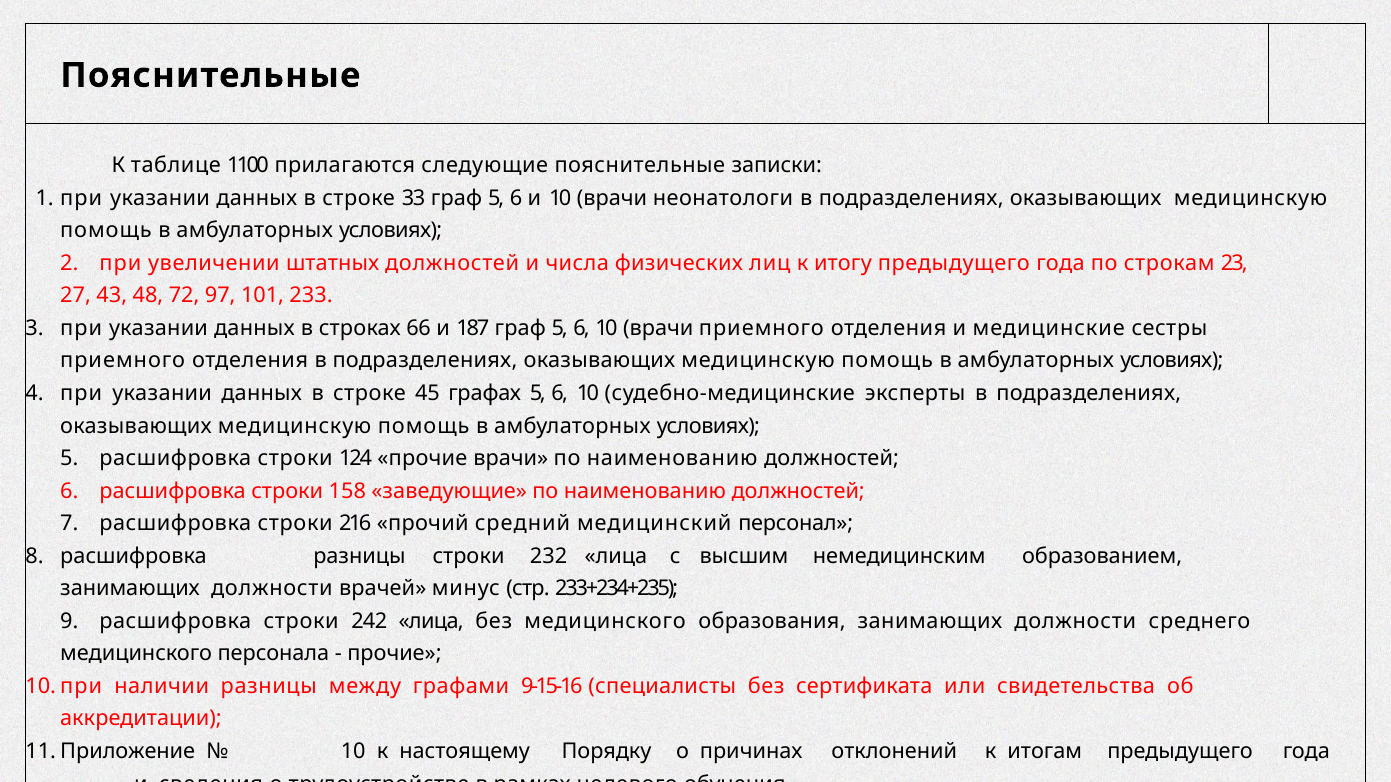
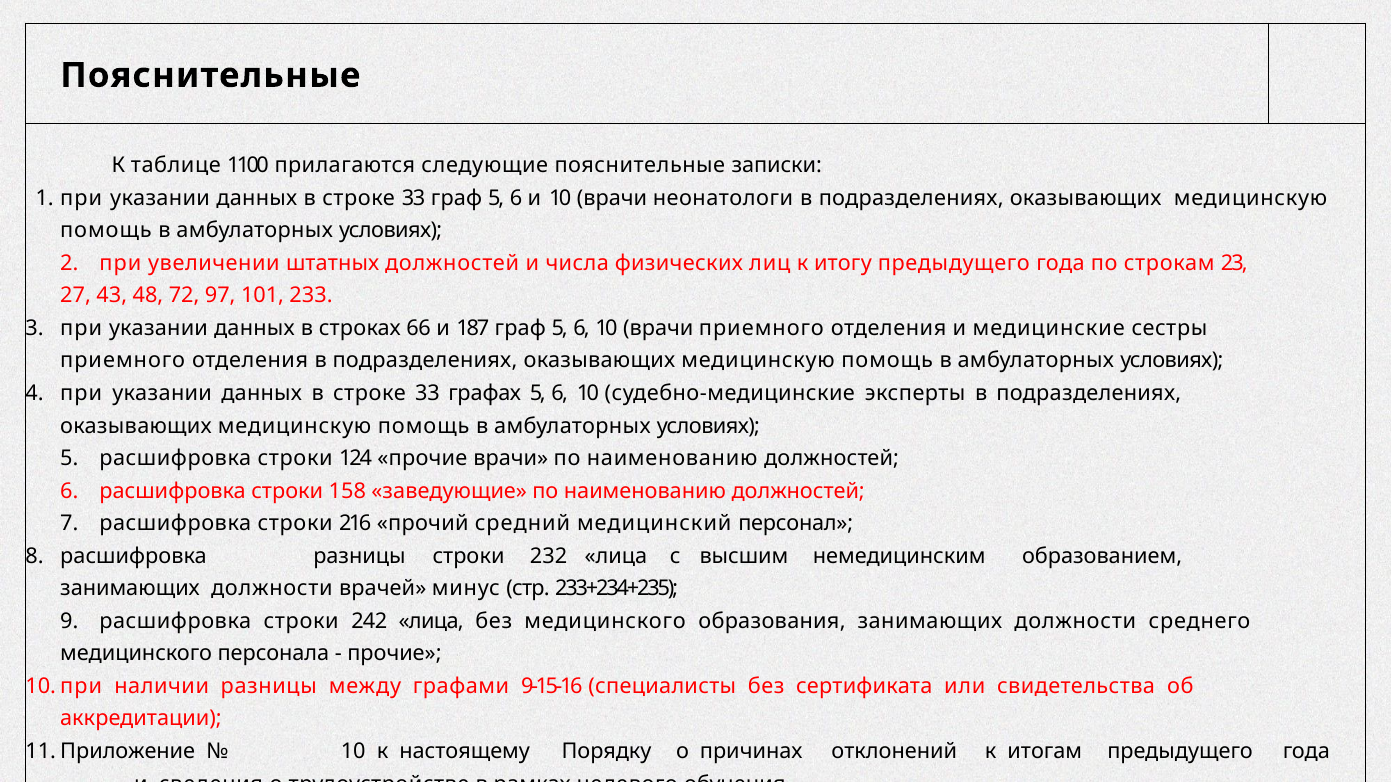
45: 45 -> 33 (427, 394)
